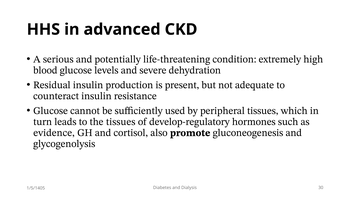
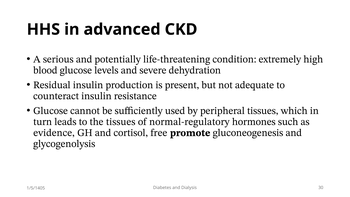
develop-regulatory: develop-regulatory -> normal-regulatory (189, 122)
also: also -> free (159, 133)
